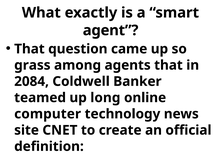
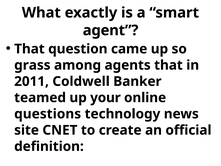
2084: 2084 -> 2011 (32, 81)
long: long -> your (105, 98)
computer: computer -> questions (48, 114)
